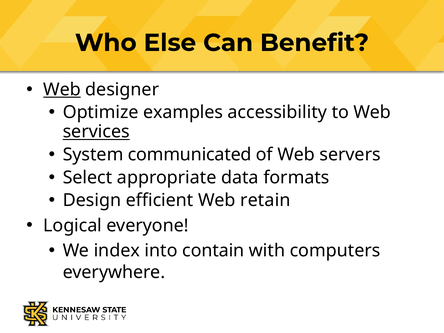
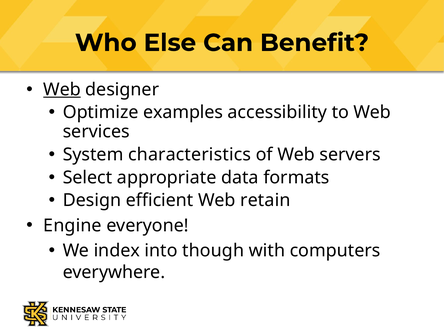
services underline: present -> none (96, 132)
communicated: communicated -> characteristics (190, 155)
Logical: Logical -> Engine (73, 226)
contain: contain -> though (213, 251)
